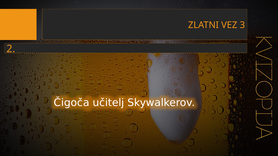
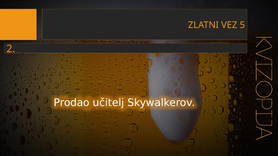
3: 3 -> 5 (242, 25)
Čigoča: Čigoča -> Prodao (72, 103)
